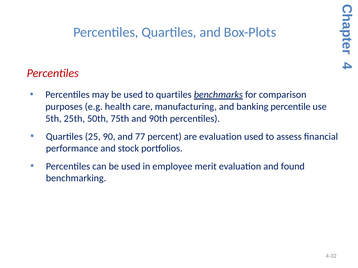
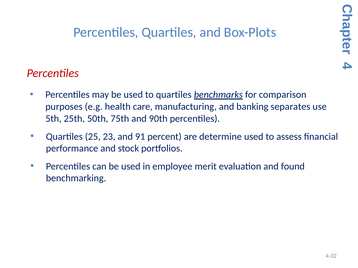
percentile: percentile -> separates (290, 107)
90: 90 -> 23 (109, 137)
77: 77 -> 91 (140, 137)
are evaluation: evaluation -> determine (220, 137)
